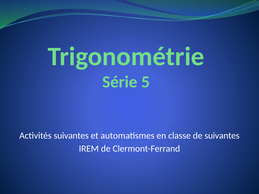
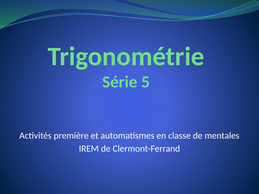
Activités suivantes: suivantes -> première (71, 136)
de suivantes: suivantes -> mentales (222, 136)
